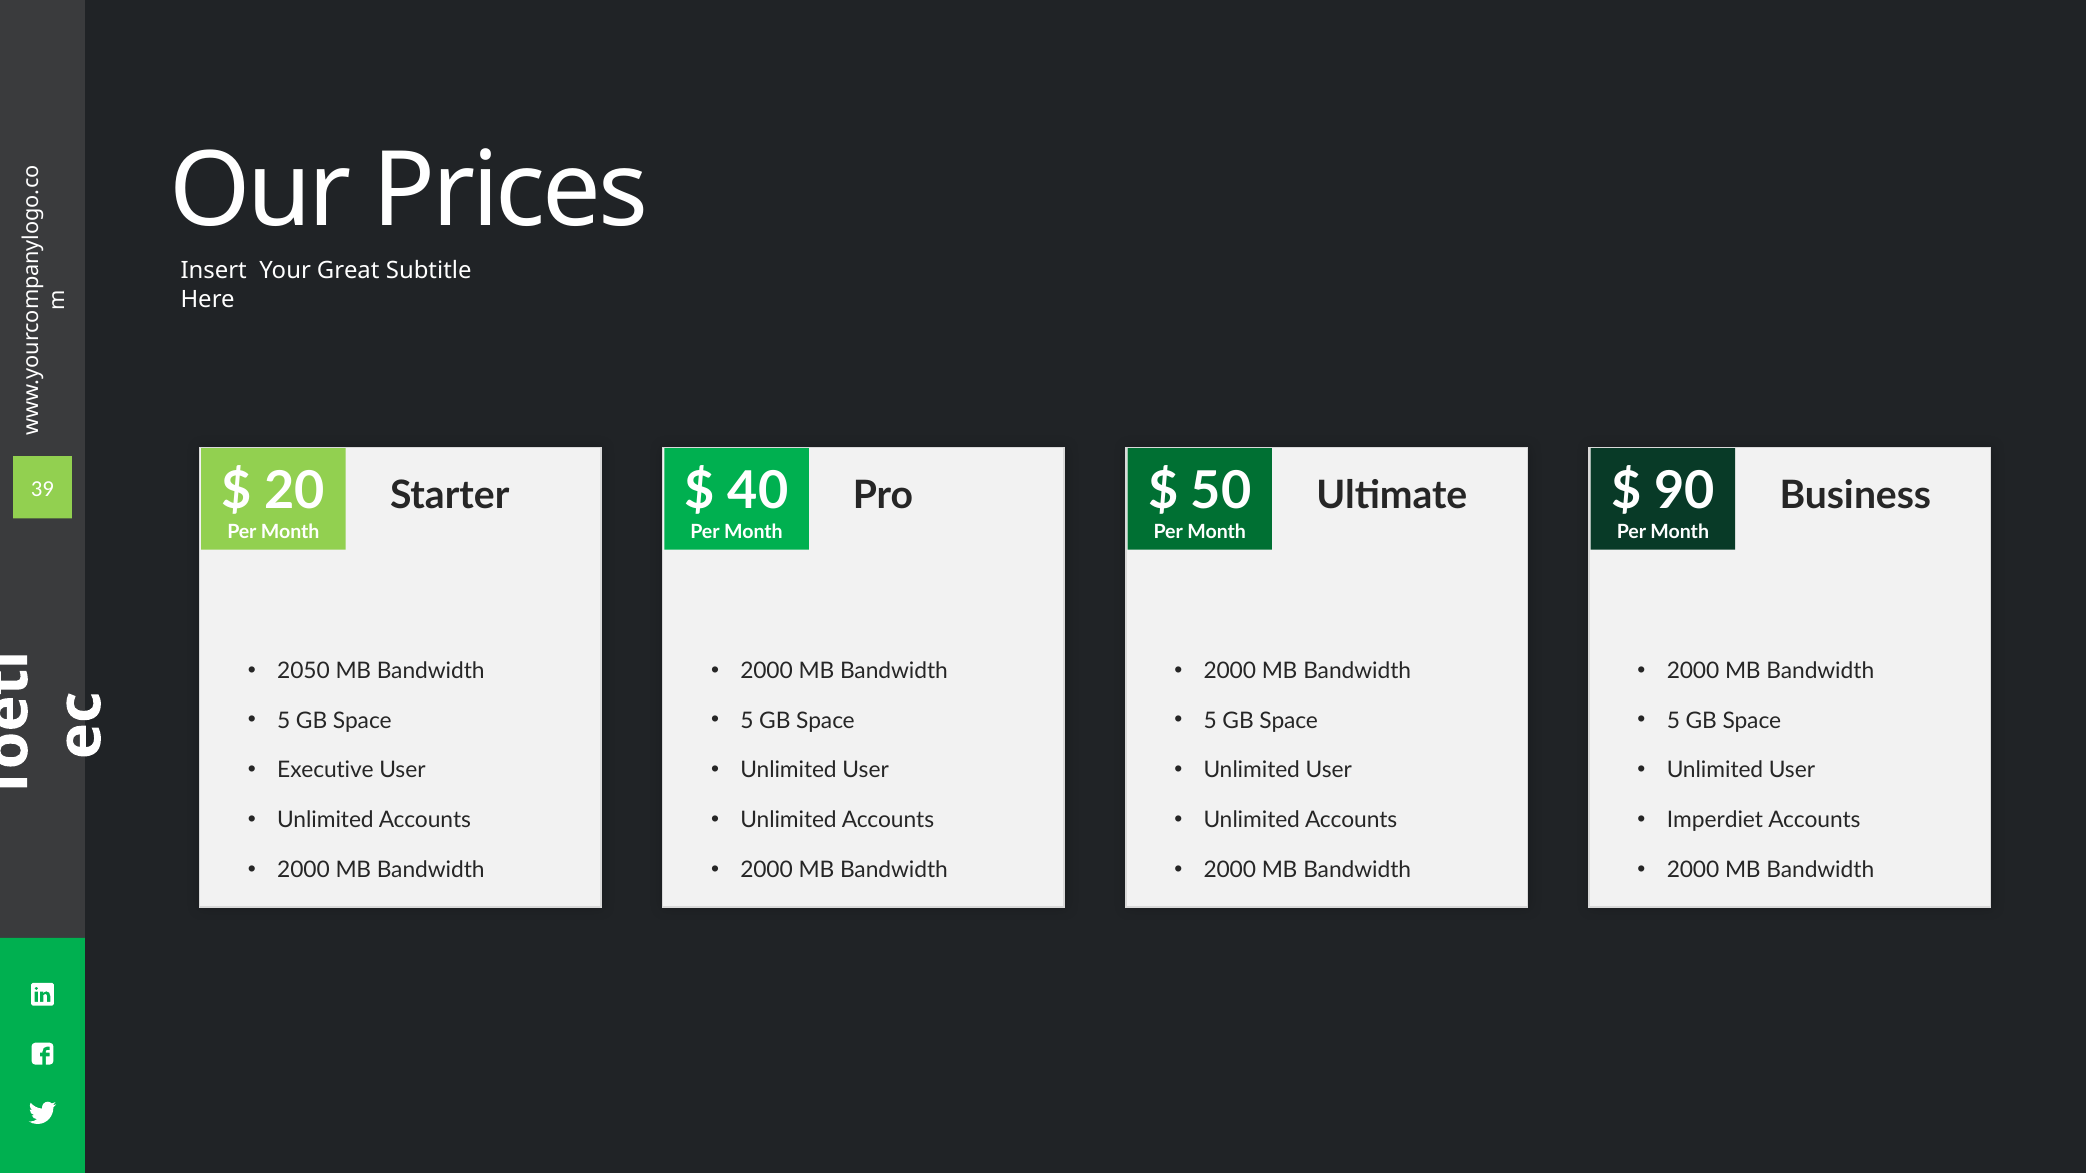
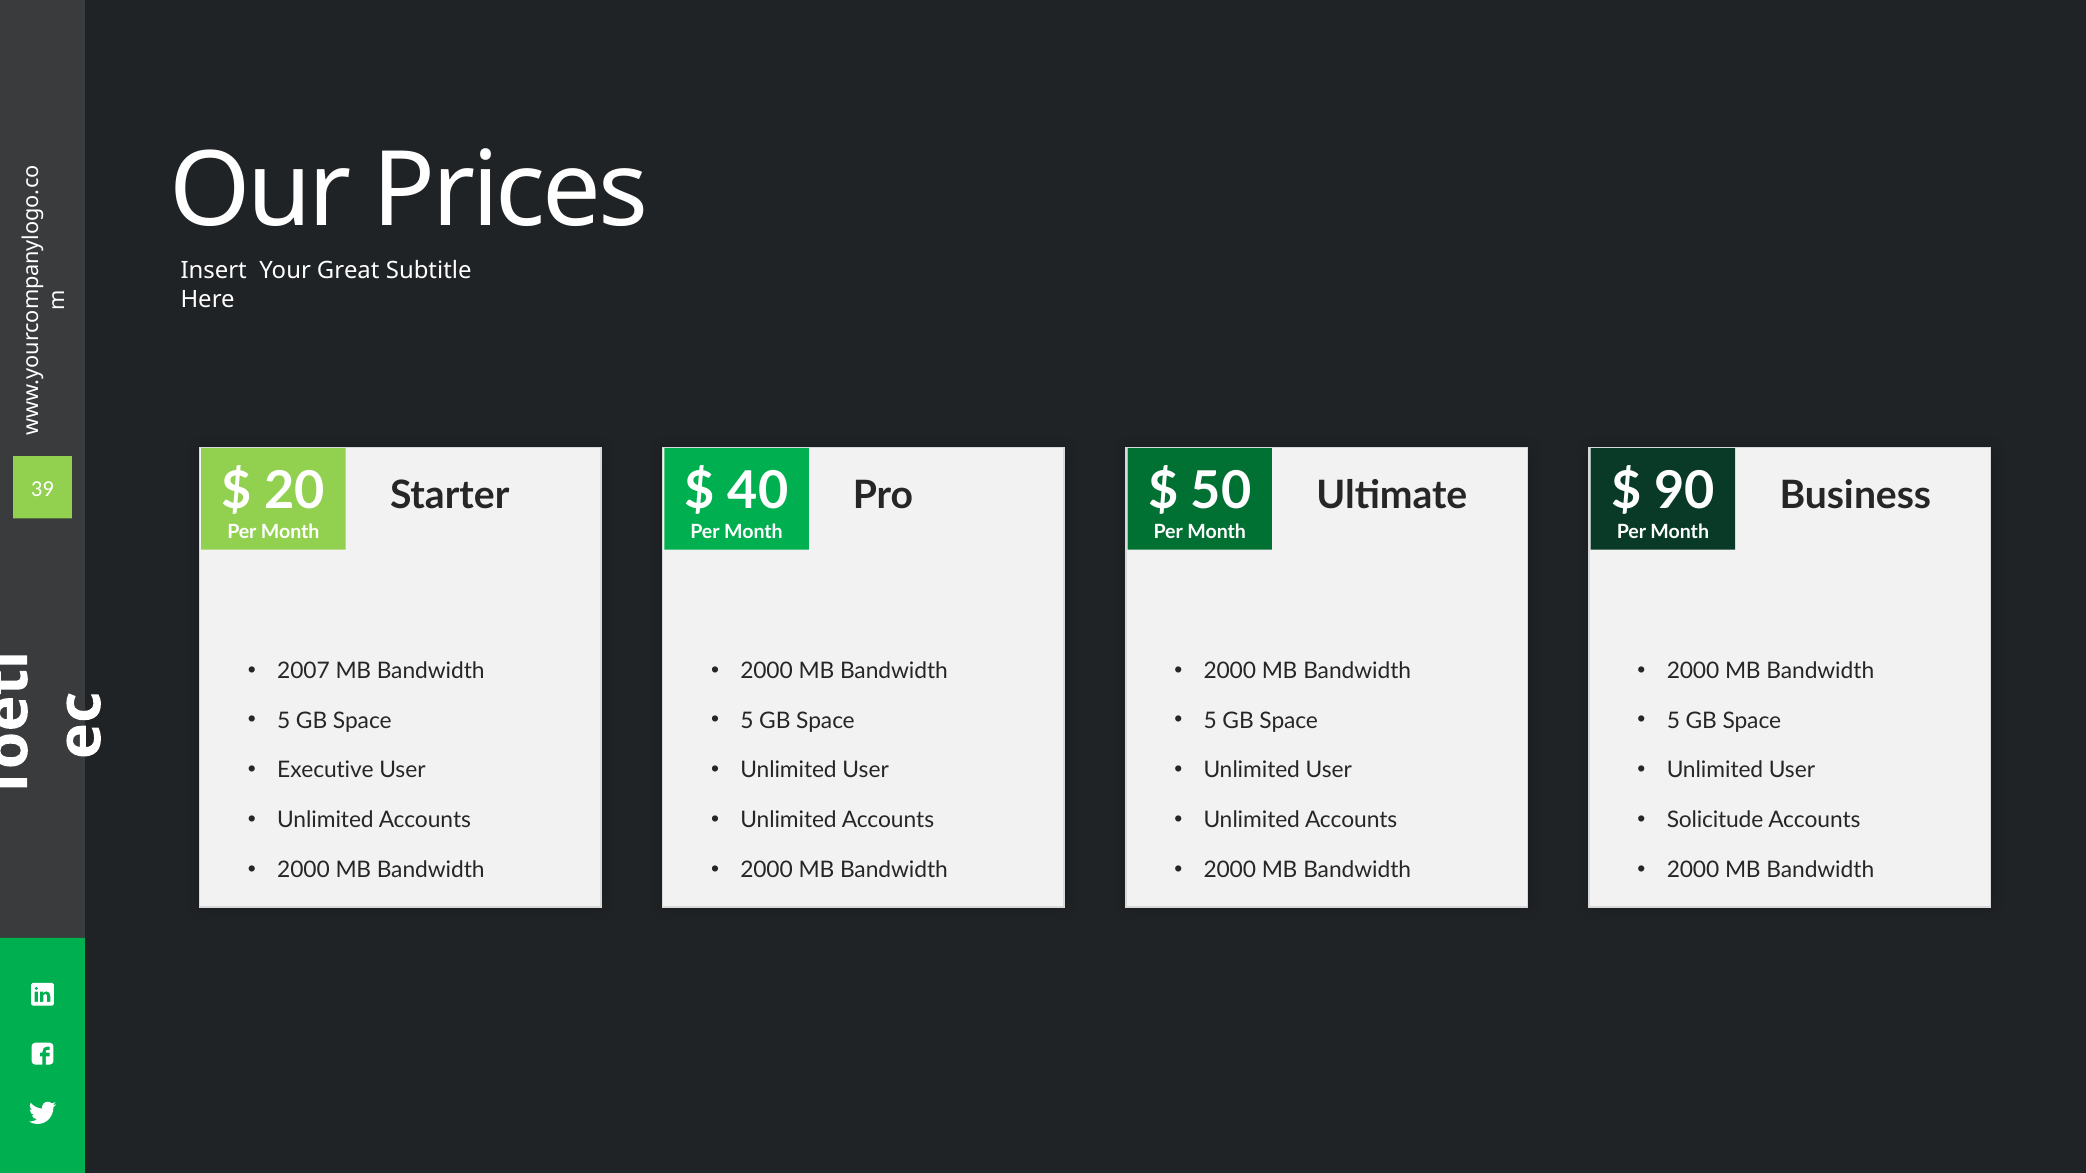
2050: 2050 -> 2007 (304, 671)
Imperdiet: Imperdiet -> Solicitude (1715, 820)
